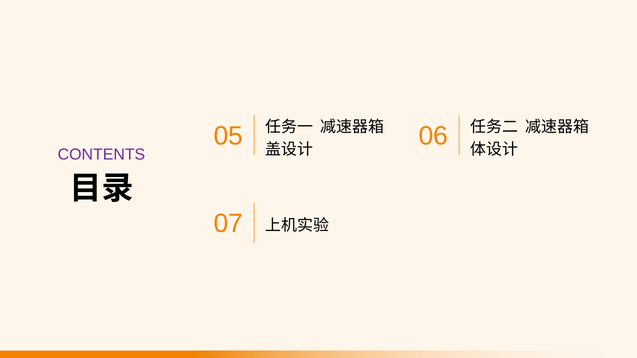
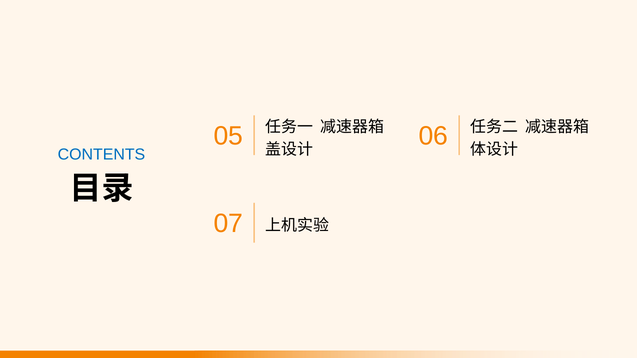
CONTENTS colour: purple -> blue (101, 155)
